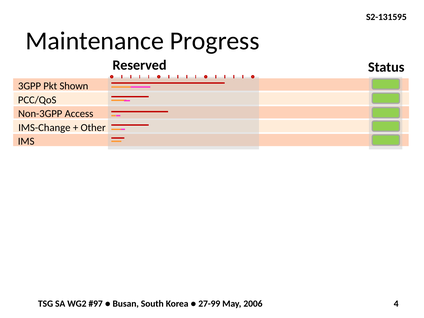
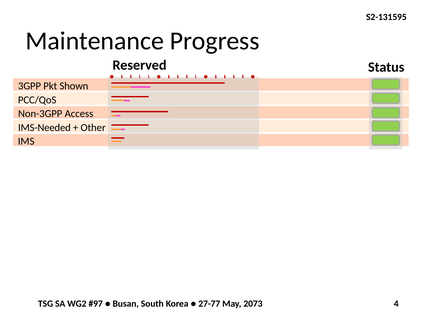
IMS-Change: IMS-Change -> IMS-Needed (44, 128)
27-99: 27-99 -> 27-77 (209, 304)
2006: 2006 -> 2073 (253, 304)
